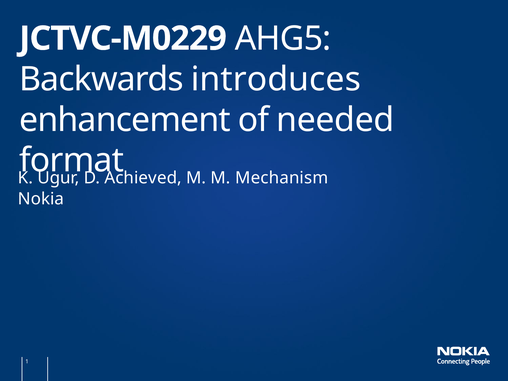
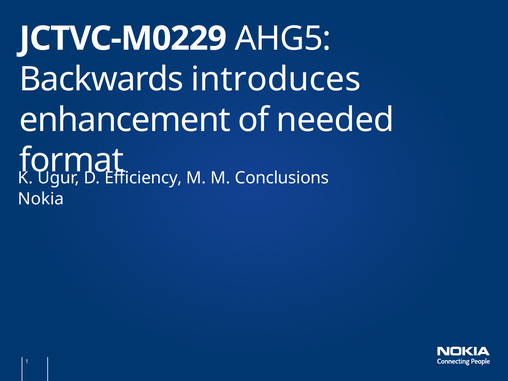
Achieved: Achieved -> Efficiency (143, 178)
Mechanism: Mechanism -> Conclusions (282, 178)
